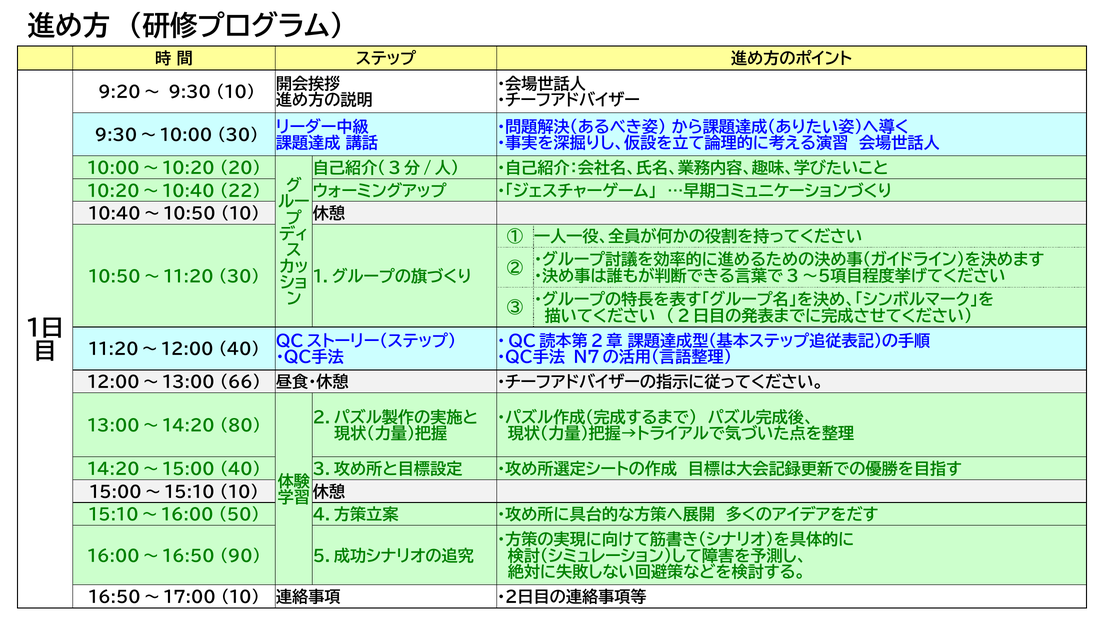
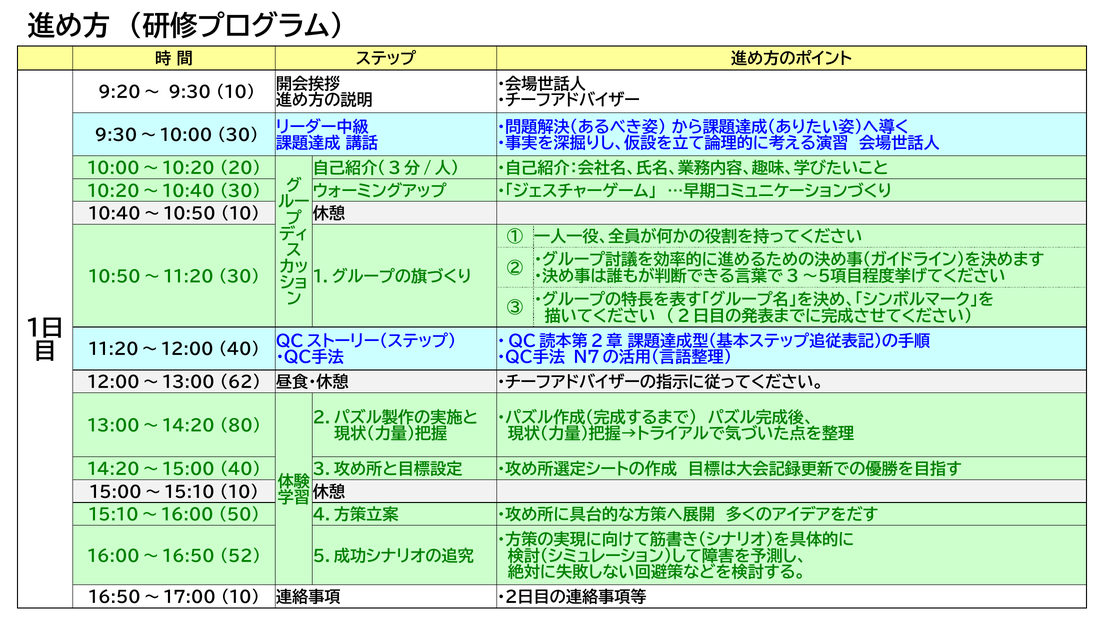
10:20～10:40 22: 22 -> 30 (240, 191)
66: 66 -> 62 (240, 383)
90: 90 -> 52 (240, 556)
